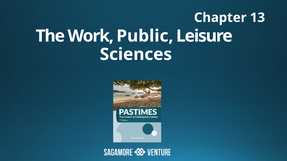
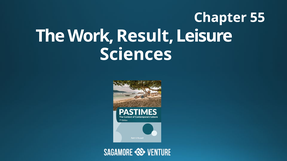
13: 13 -> 55 (258, 18)
Public: Public -> Result (145, 36)
